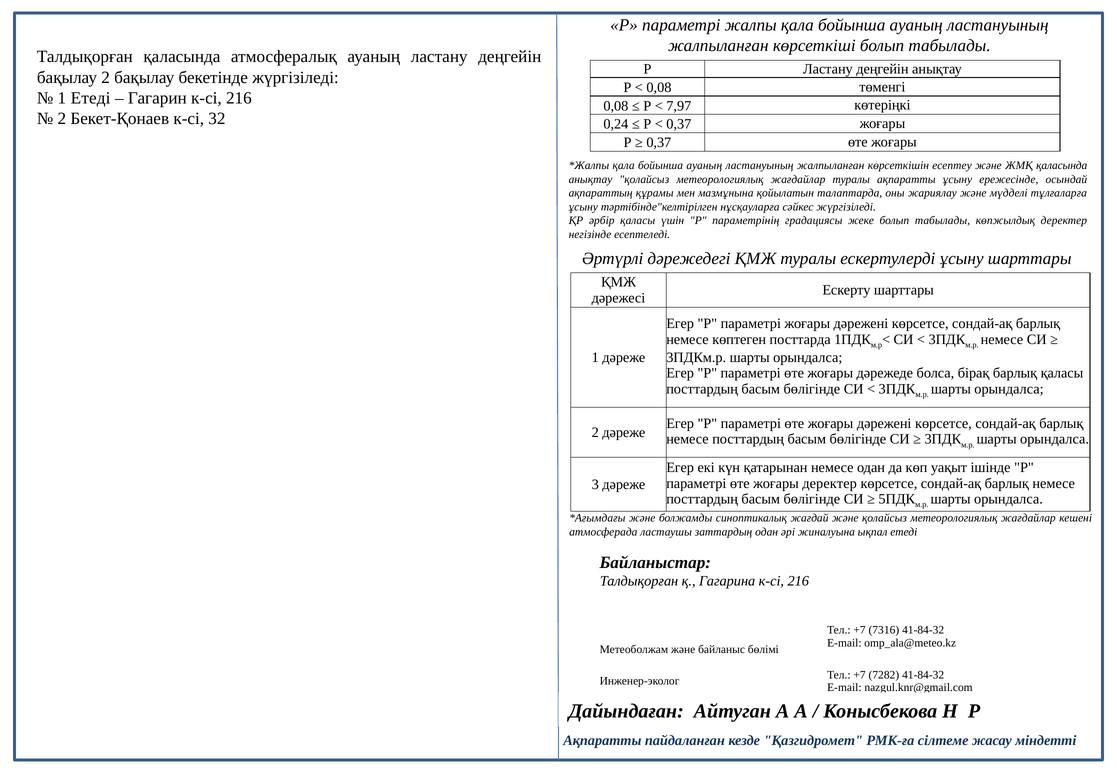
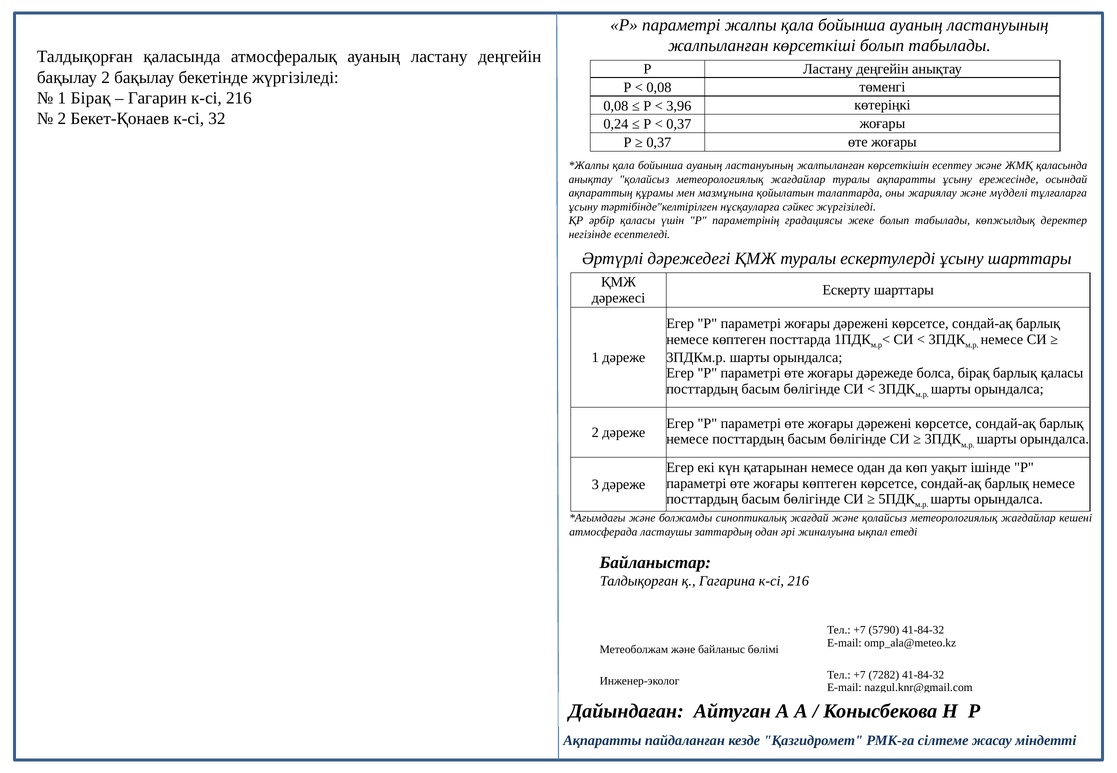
1 Етеді: Етеді -> Бірақ (91, 98)
7,97: 7,97 -> 3,96 (679, 106)
жоғары деректер: деректер -> көптеген (830, 484)
7316: 7316 -> 5790 (884, 630)
